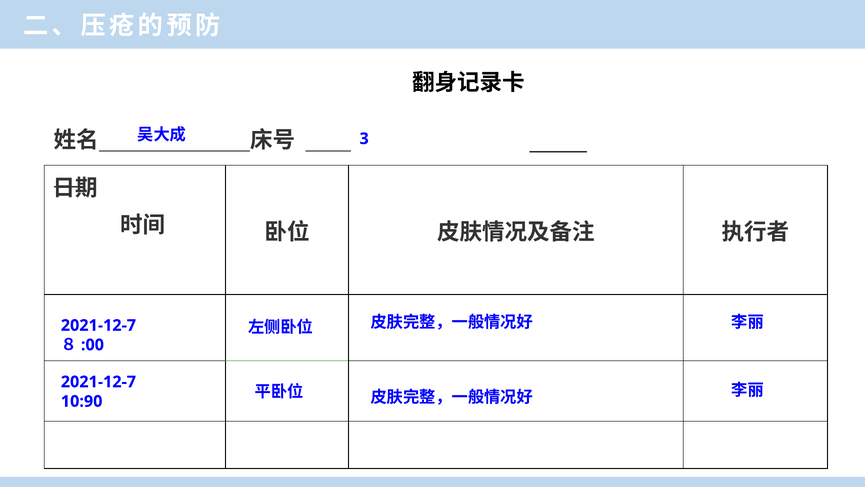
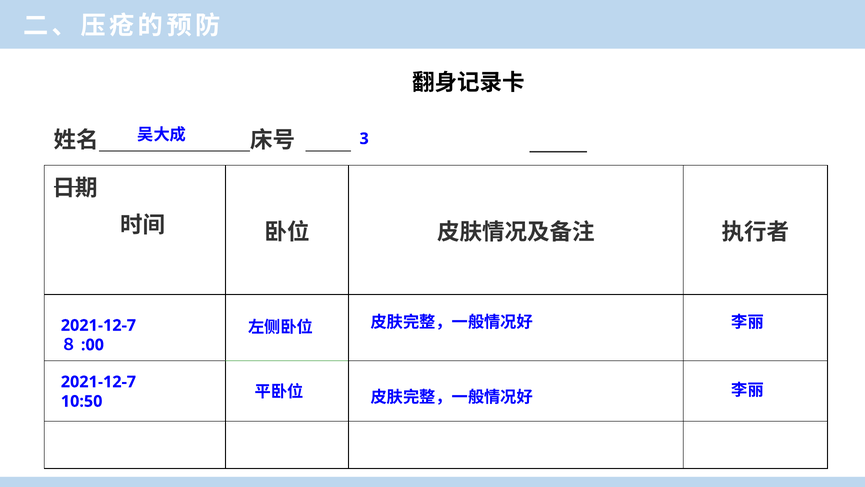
10:90: 10:90 -> 10:50 (82, 401)
